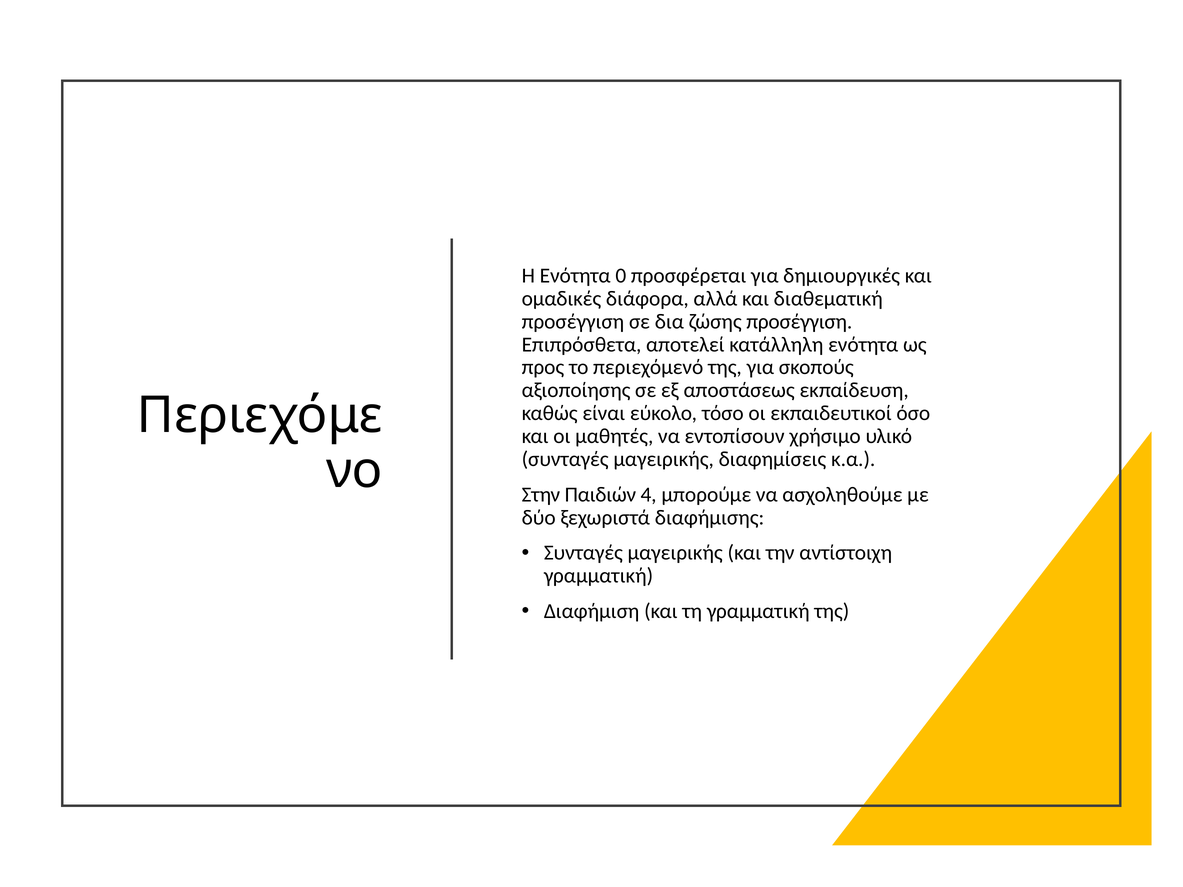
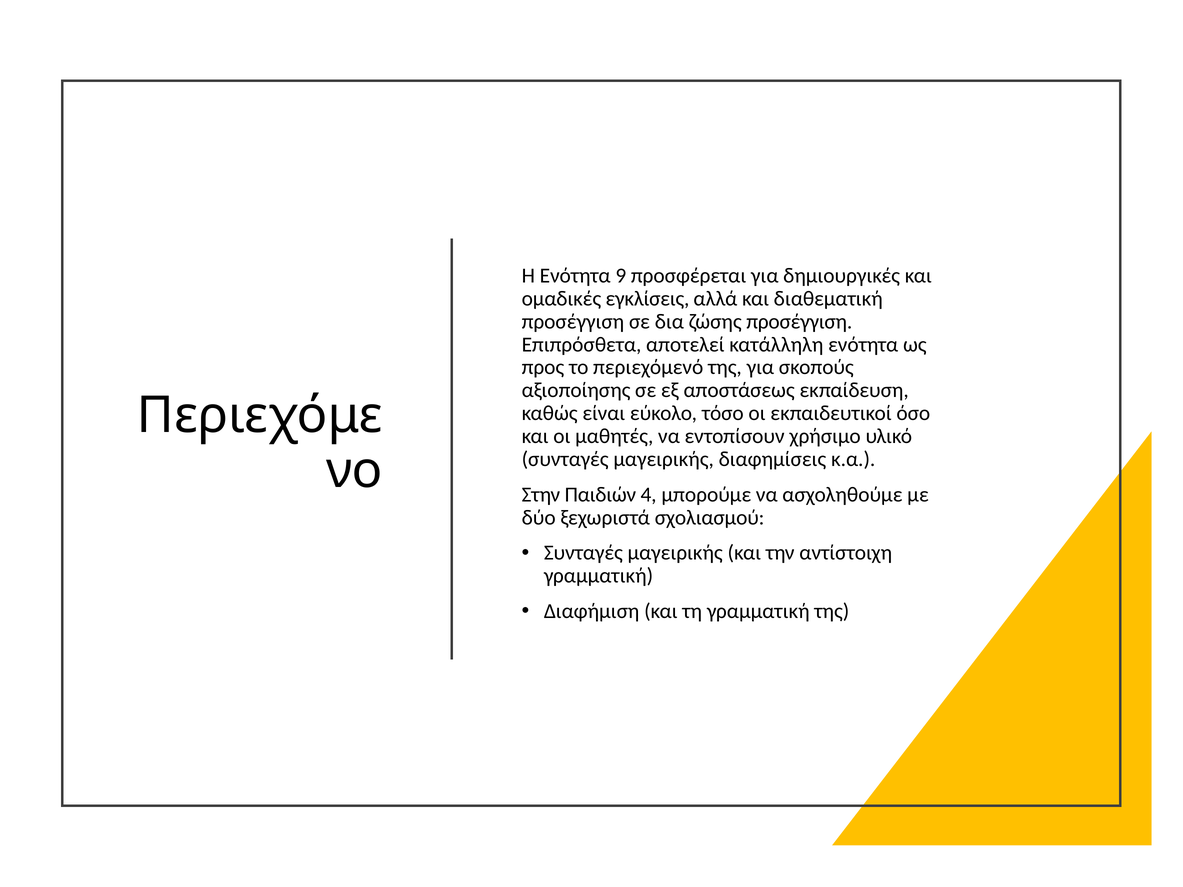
0: 0 -> 9 (621, 276)
διάφορα: διάφορα -> εγκλίσεις (647, 299)
διαφήμισης: διαφήμισης -> σχολιασμού (710, 518)
